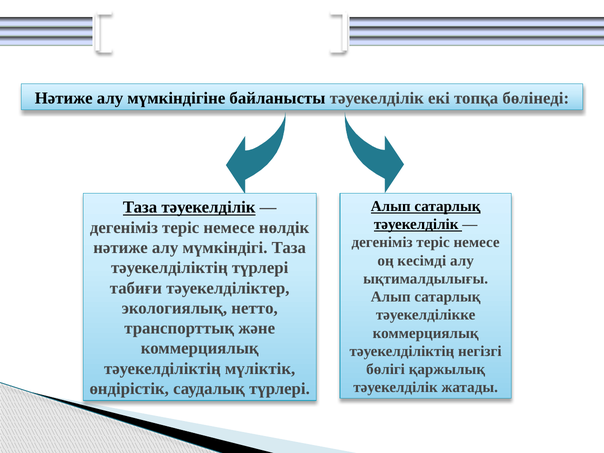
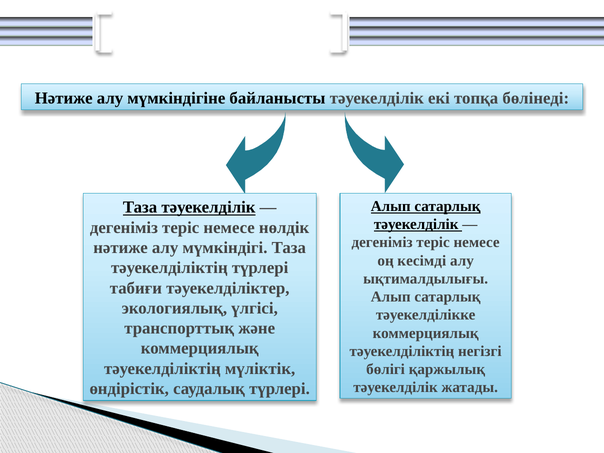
нетто: нетто -> үлгісі (255, 308)
